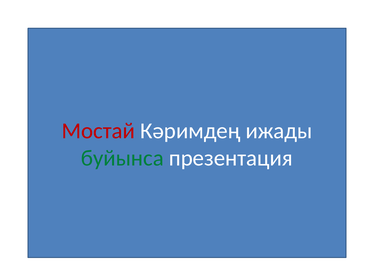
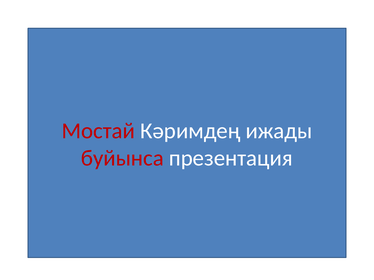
буйынса colour: green -> red (122, 158)
